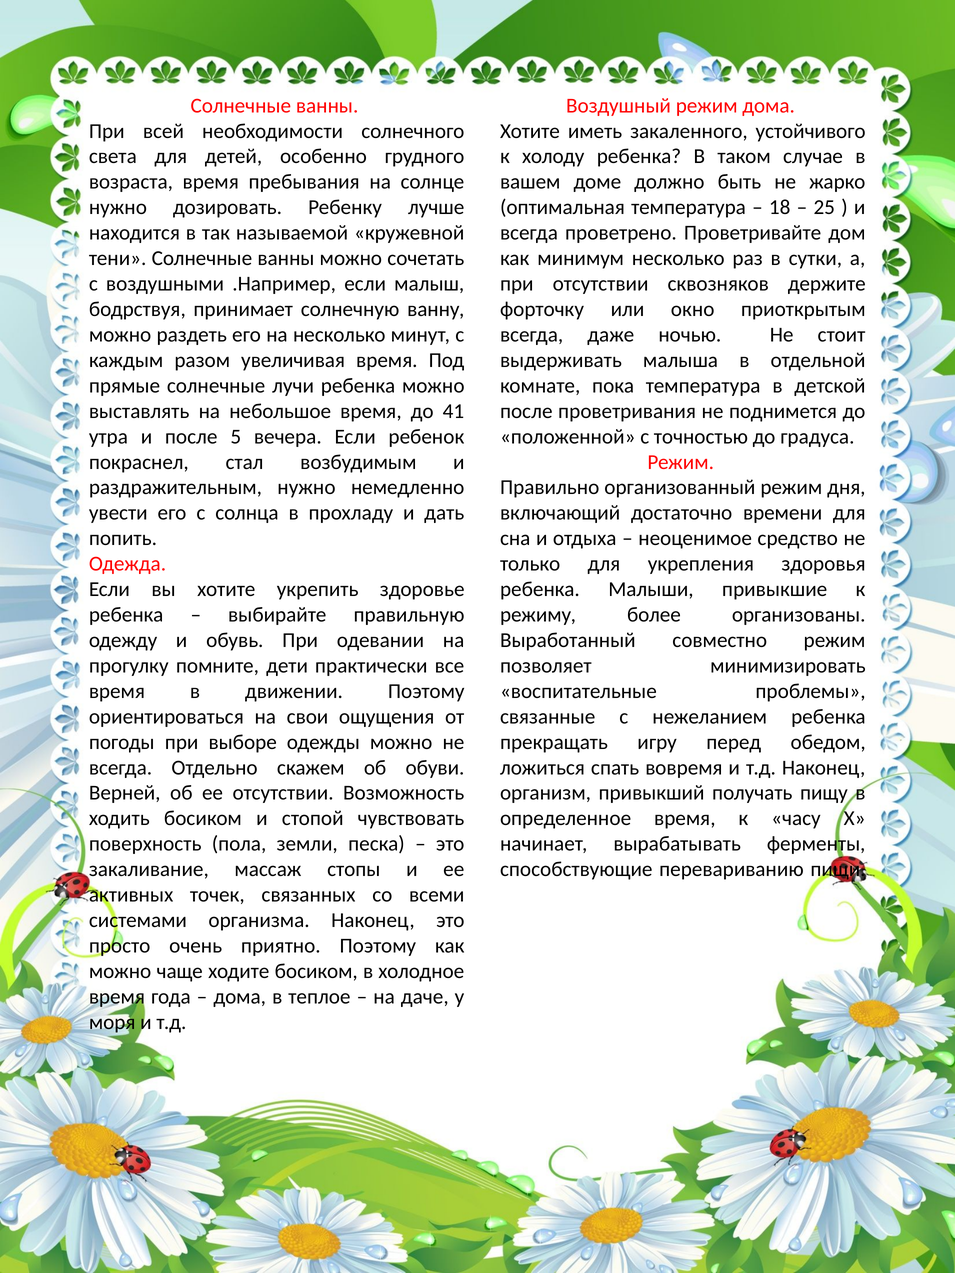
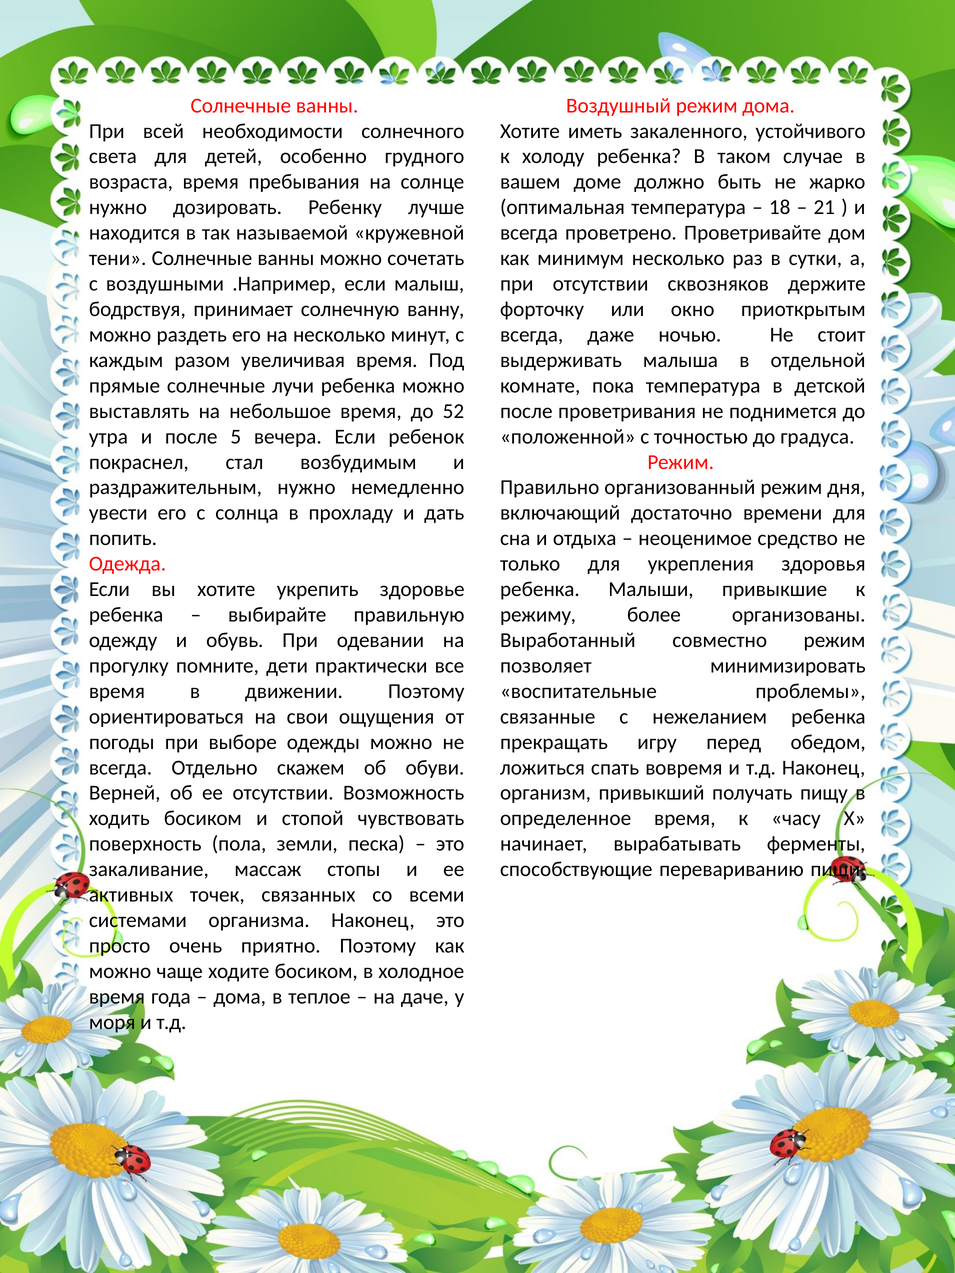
25: 25 -> 21 (824, 207)
41: 41 -> 52 (453, 411)
